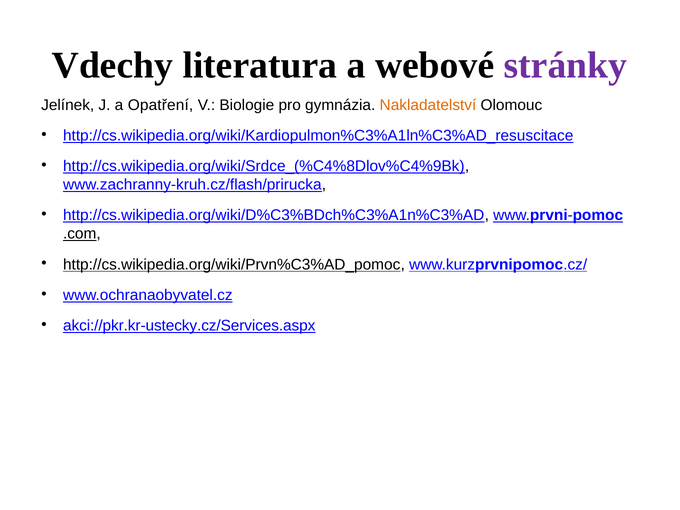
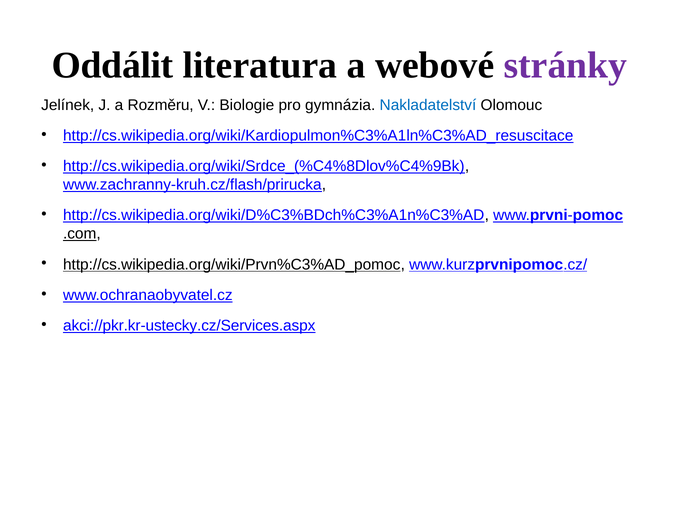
Vdechy: Vdechy -> Oddálit (113, 66)
Opatření: Opatření -> Rozměru (161, 105)
Nakladatelství colour: orange -> blue (428, 105)
